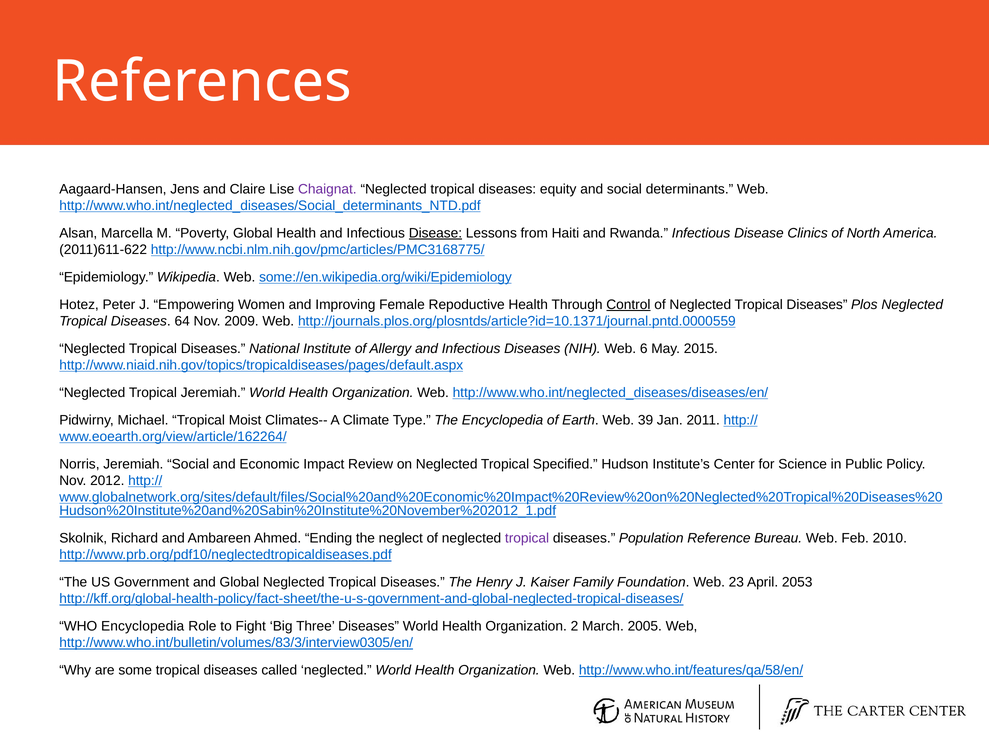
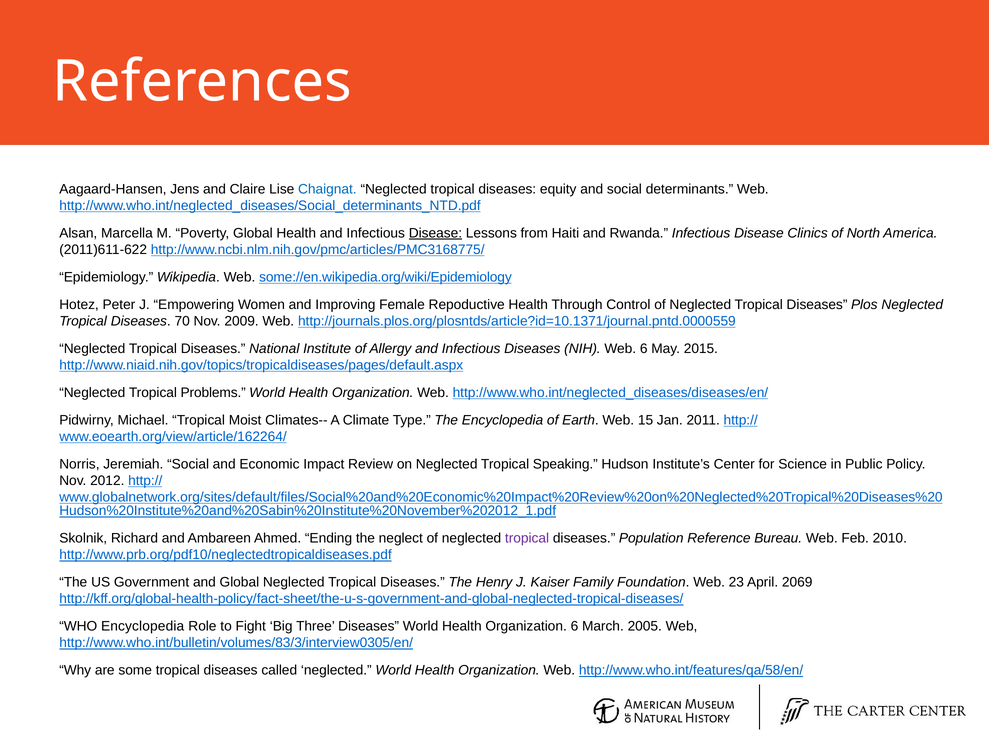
Chaignat colour: purple -> blue (327, 189)
Control underline: present -> none (628, 304)
64: 64 -> 70 (182, 321)
Tropical Jeremiah: Jeremiah -> Problems (213, 392)
39: 39 -> 15 (646, 420)
Specified: Specified -> Speaking (565, 464)
2053: 2053 -> 2069 (797, 582)
Organization 2: 2 -> 6 (574, 626)
